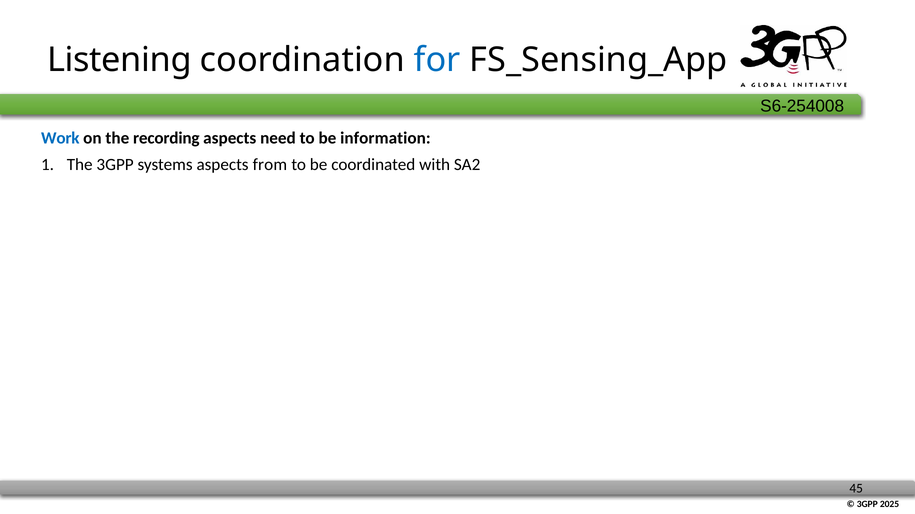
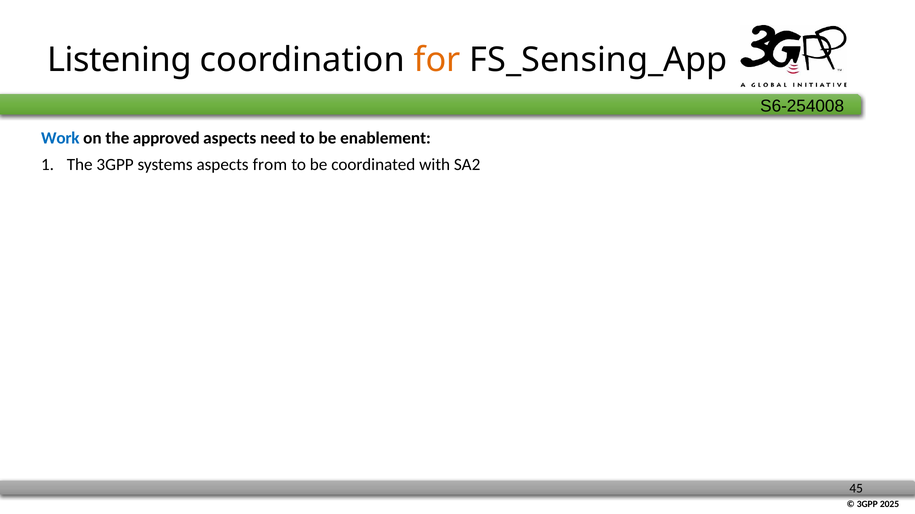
for colour: blue -> orange (437, 60)
recording: recording -> approved (166, 138)
information: information -> enablement (385, 138)
